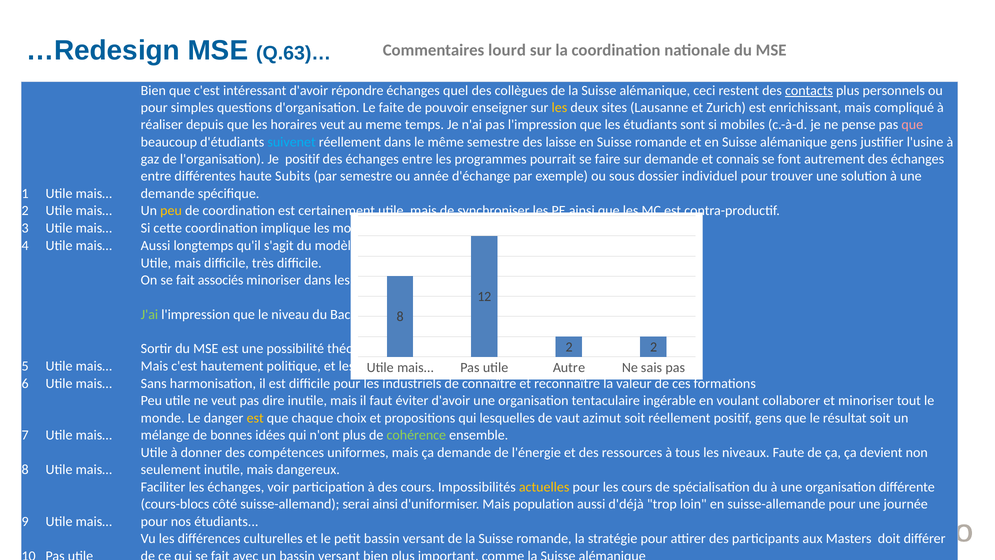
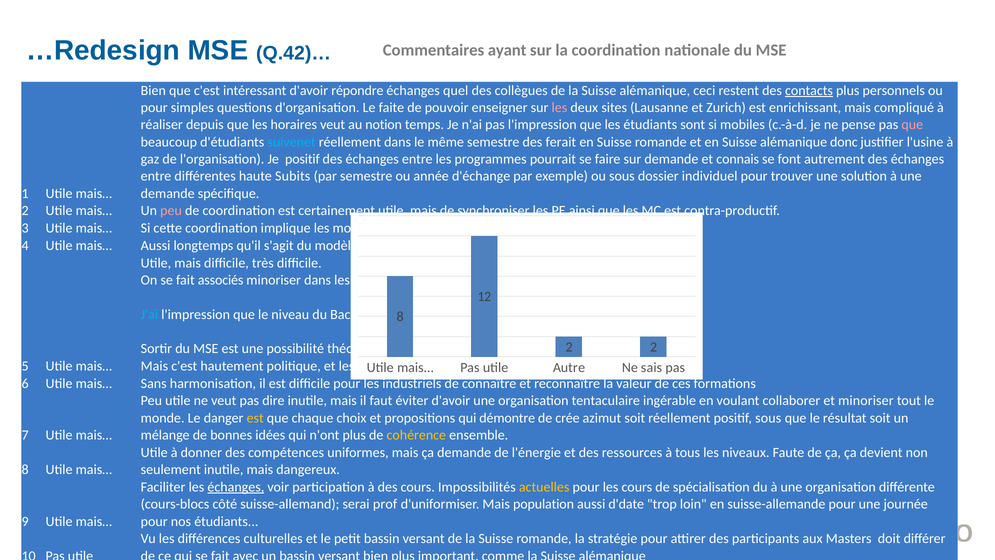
Q.63)…: Q.63)… -> Q.42)… (294, 53)
lourd: lourd -> ayant (507, 50)
les colour: yellow -> pink (559, 108)
meme: meme -> notion (384, 125)
laisse: laisse -> ferait (561, 142)
alémanique gens: gens -> donc (844, 142)
peu colour: yellow -> pink (171, 211)
J'ai colour: light green -> light blue (149, 314)
lesquelles: lesquelles -> démontre (507, 418)
vaut: vaut -> crée (567, 418)
positif gens: gens -> sous (768, 418)
cohérence colour: light green -> yellow (416, 435)
échanges underline: none -> present (236, 487)
serai ainsi: ainsi -> prof (385, 504)
d'déjà: d'déjà -> d'date (626, 504)
